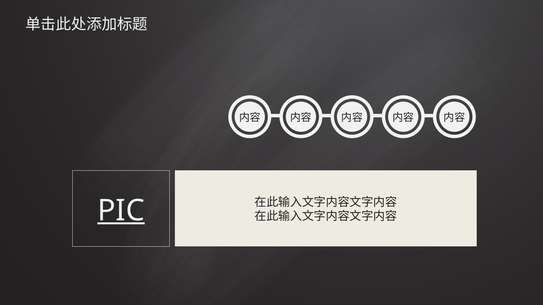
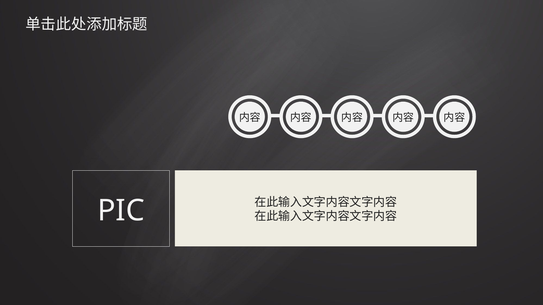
PIC underline: present -> none (121, 211)
